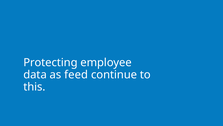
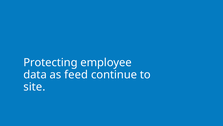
this: this -> site (34, 86)
